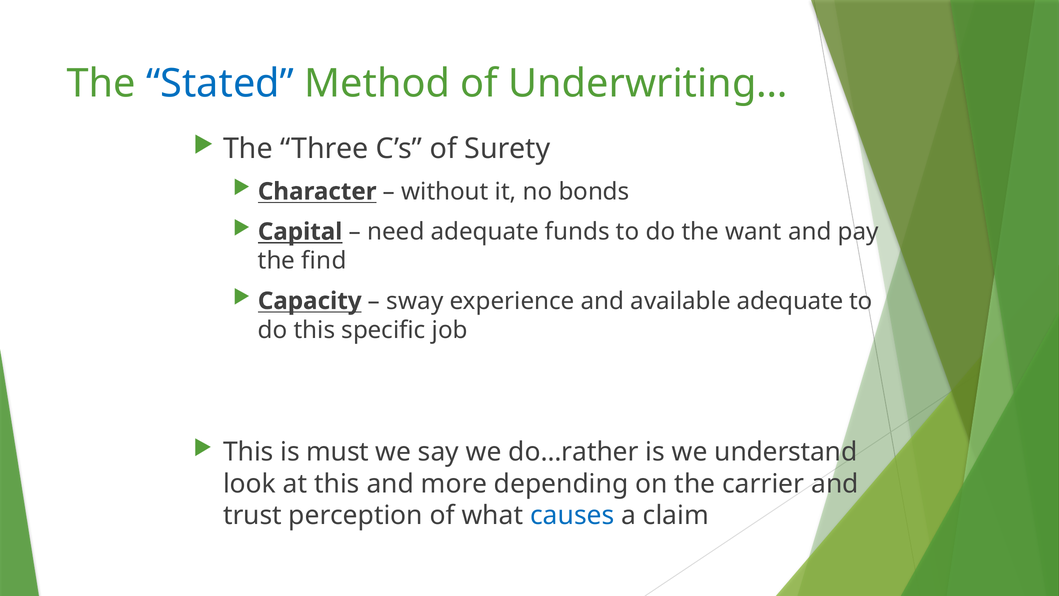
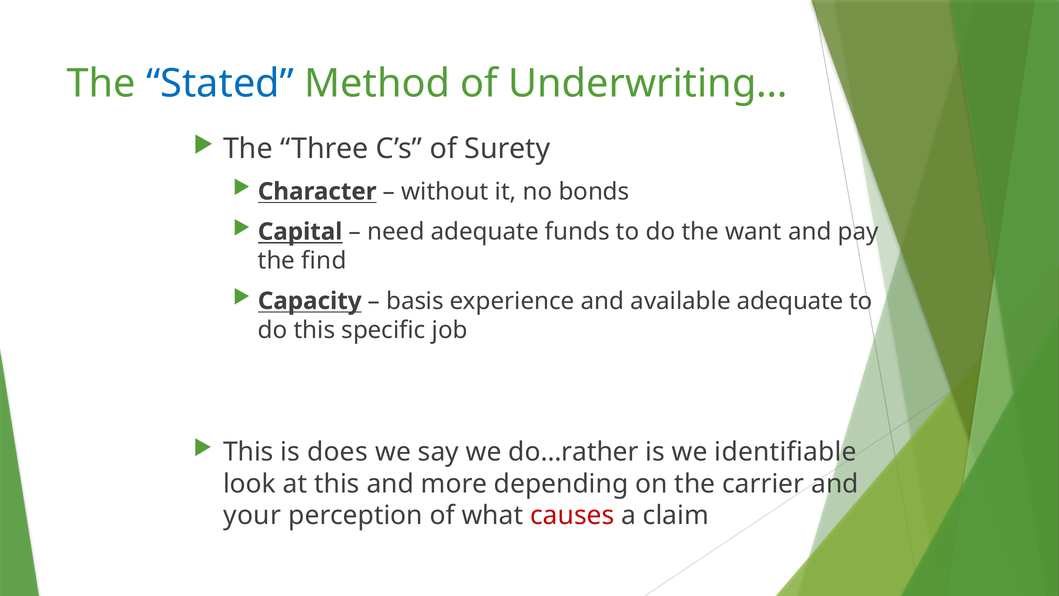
sway: sway -> basis (415, 301)
must: must -> does (337, 452)
understand: understand -> identifiable (786, 452)
trust: trust -> your (252, 515)
causes colour: blue -> red (572, 515)
